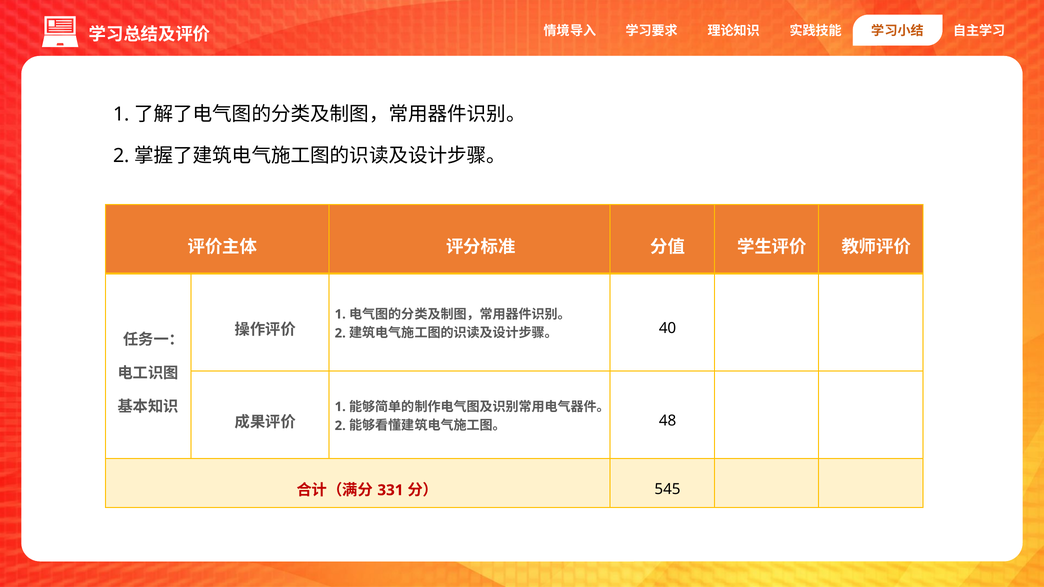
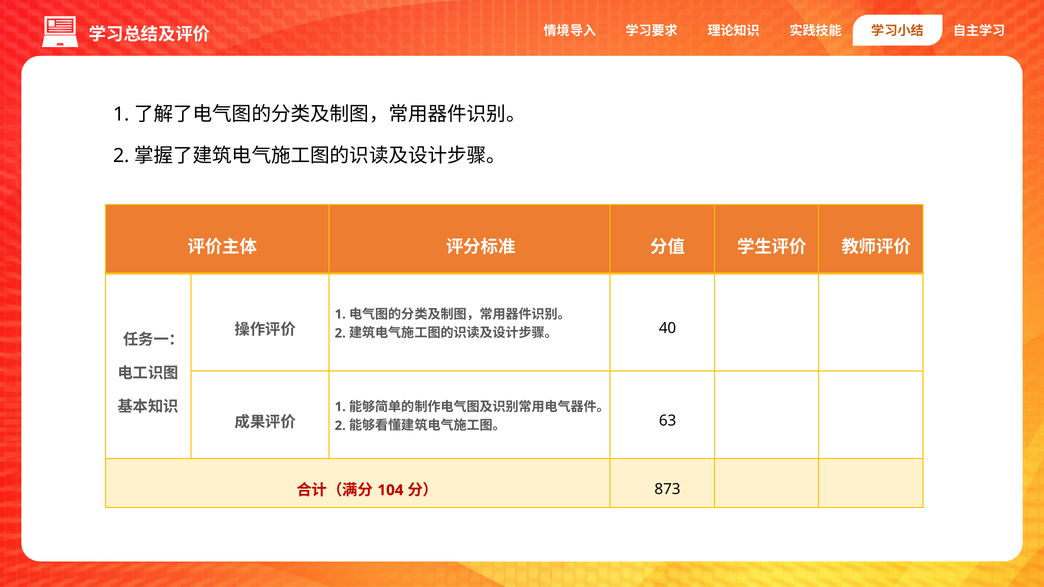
48: 48 -> 63 (668, 421)
331: 331 -> 104 (390, 490)
545: 545 -> 873 (668, 489)
